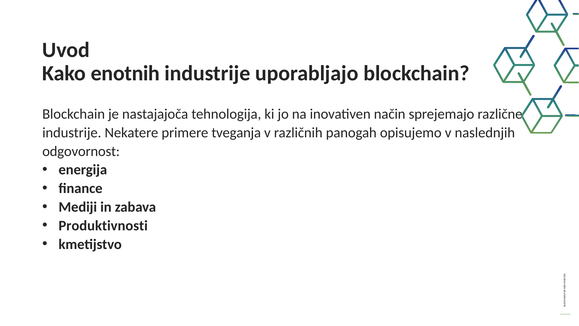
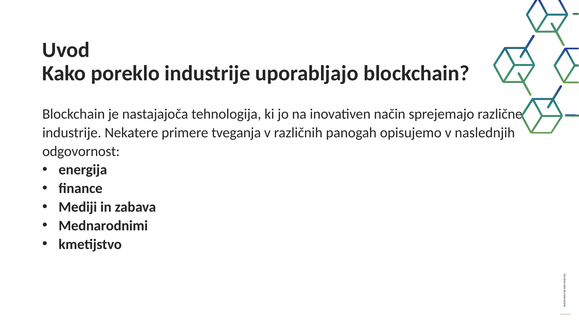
enotnih: enotnih -> poreklo (125, 73)
Produktivnosti: Produktivnosti -> Mednarodnimi (103, 225)
